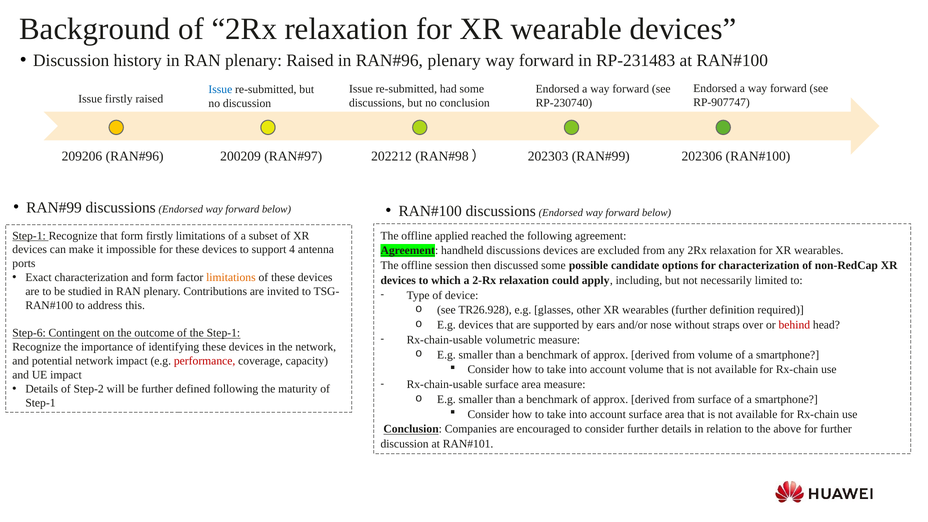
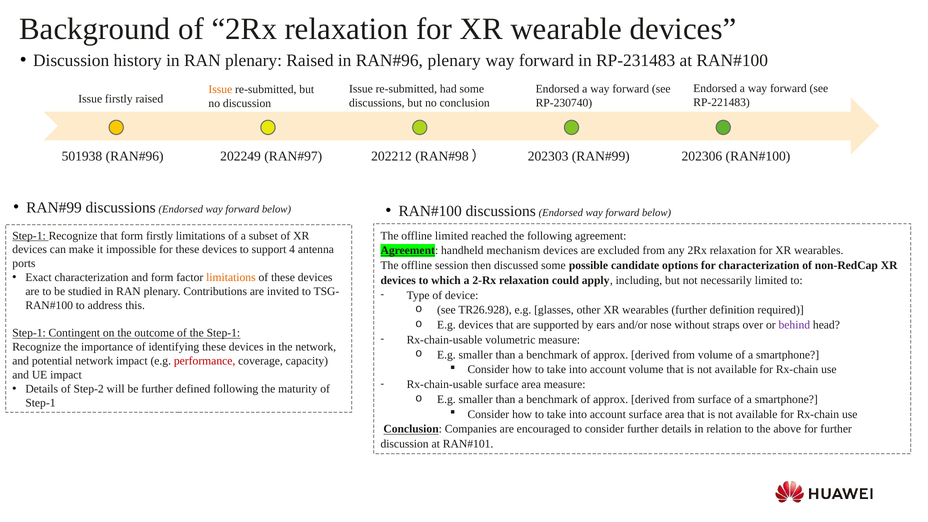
Issue colour: blue -> orange (220, 89)
RP-907747: RP-907747 -> RP-221483 (722, 102)
209206: 209206 -> 501938 (82, 156)
200209: 200209 -> 202249 (241, 156)
offline applied: applied -> limited (452, 236)
handheld discussions: discussions -> mechanism (513, 251)
behind colour: red -> purple (794, 325)
Step-6: Step-6 -> Step-1 (29, 333)
